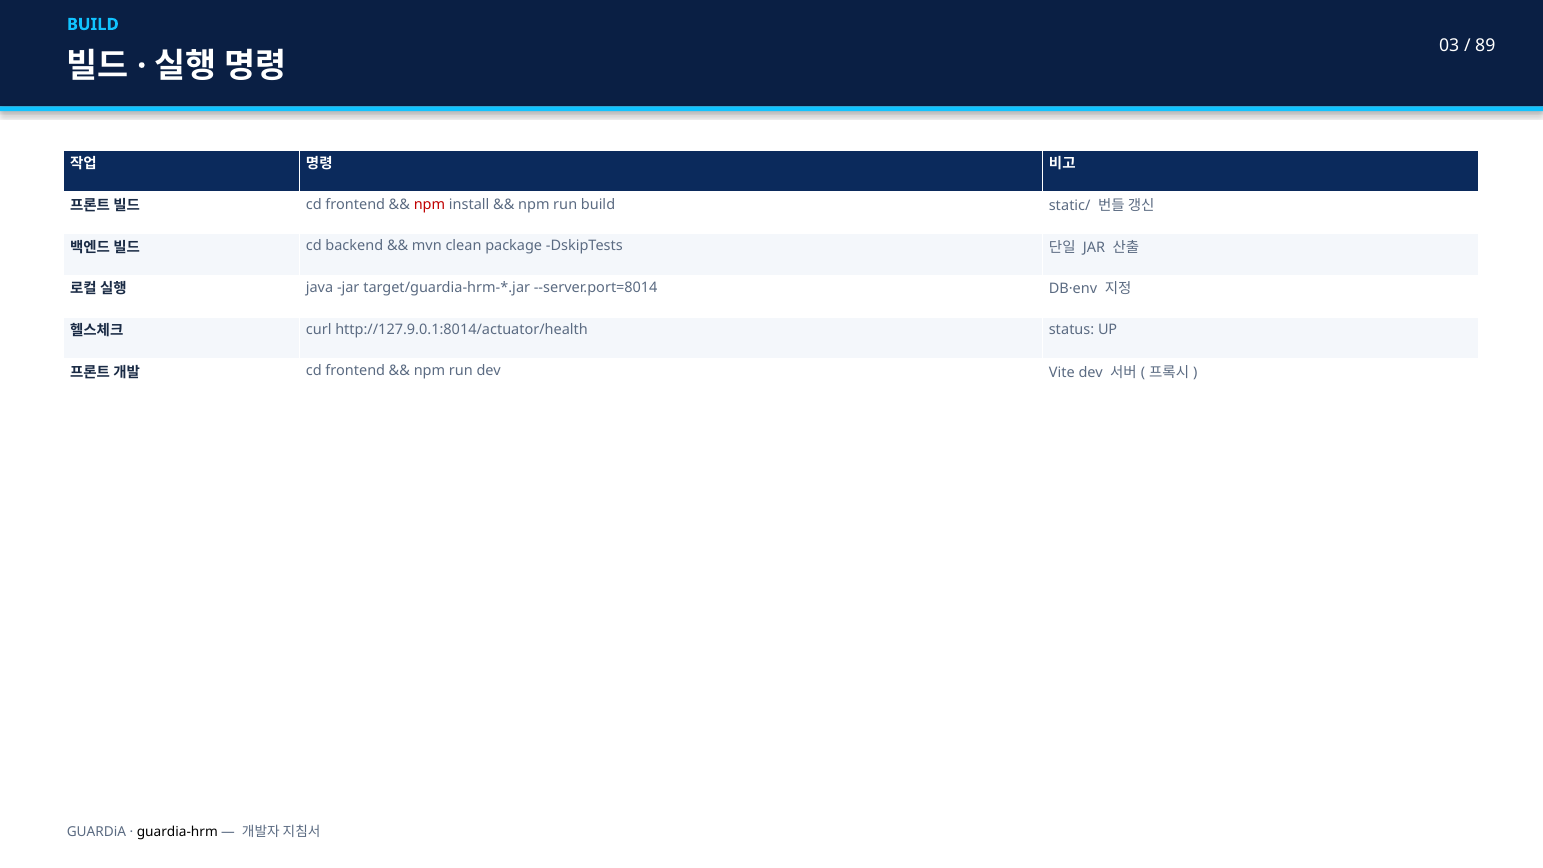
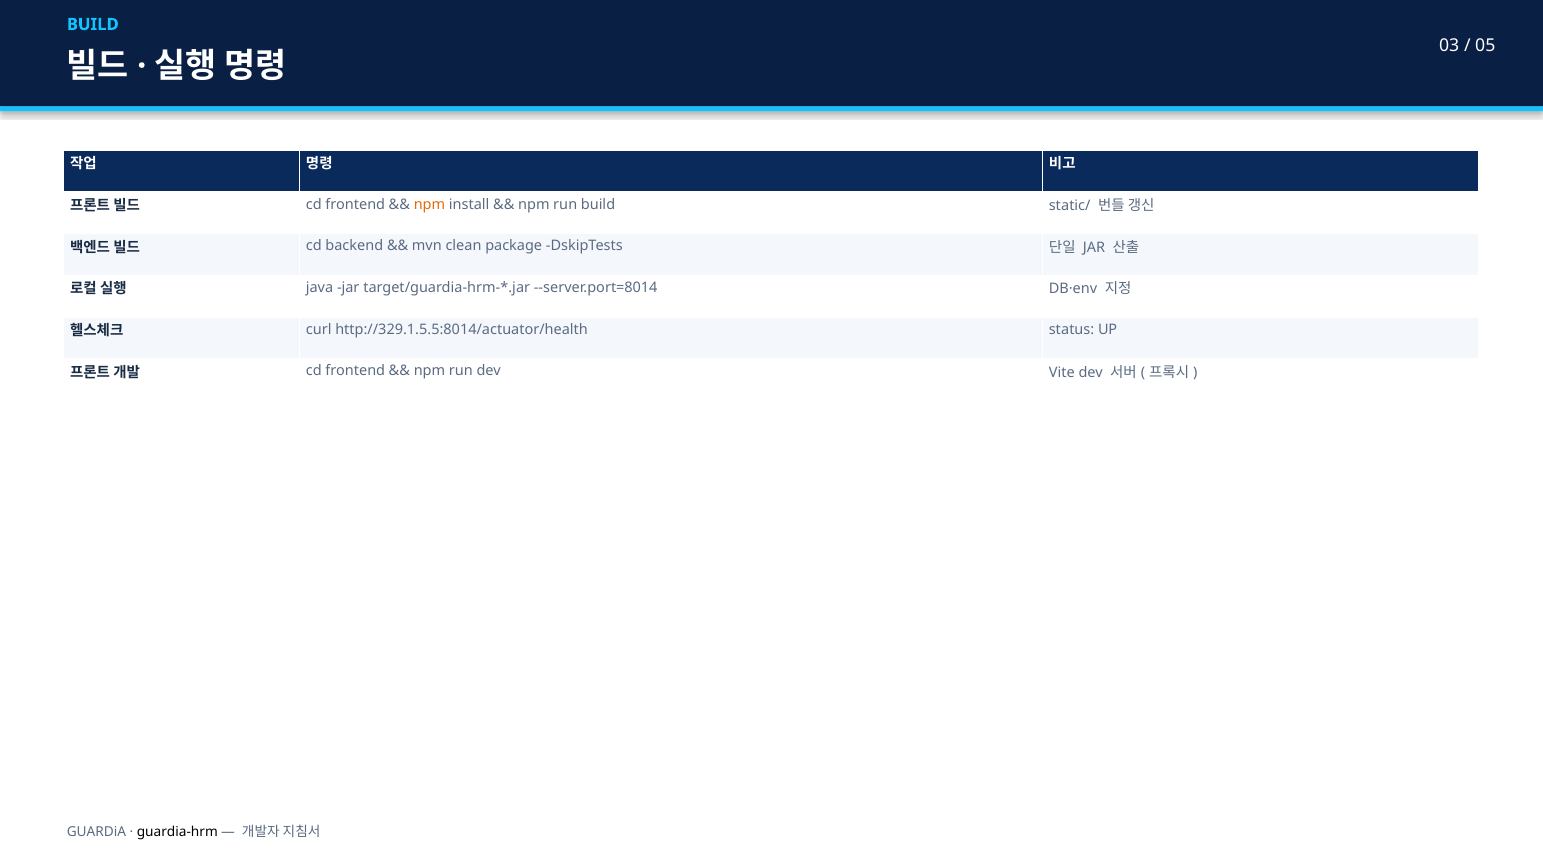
89: 89 -> 05 (1485, 46)
npm colour: red -> orange (429, 204)
http://127.9.0.1:8014/actuator/health: http://127.9.0.1:8014/actuator/health -> http://329.1.5.5:8014/actuator/health (462, 329)
